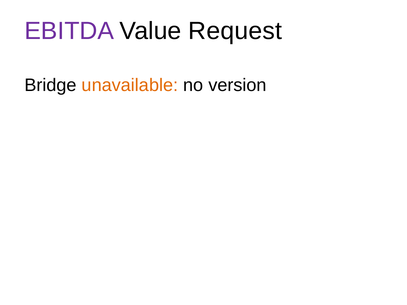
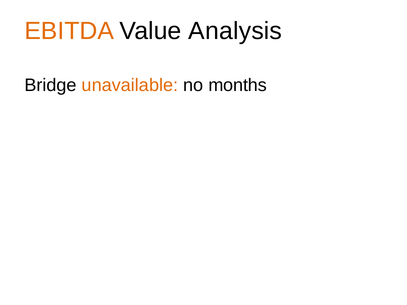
EBITDA colour: purple -> orange (69, 31)
Request: Request -> Analysis (235, 31)
version: version -> months (238, 85)
